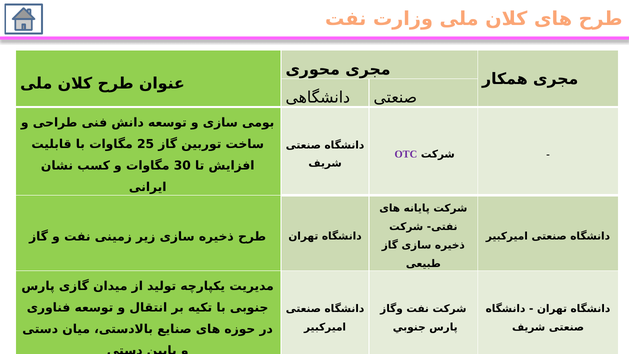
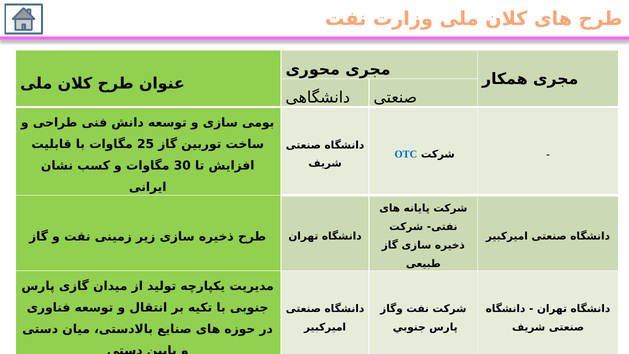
OTC colour: purple -> blue (406, 154)
